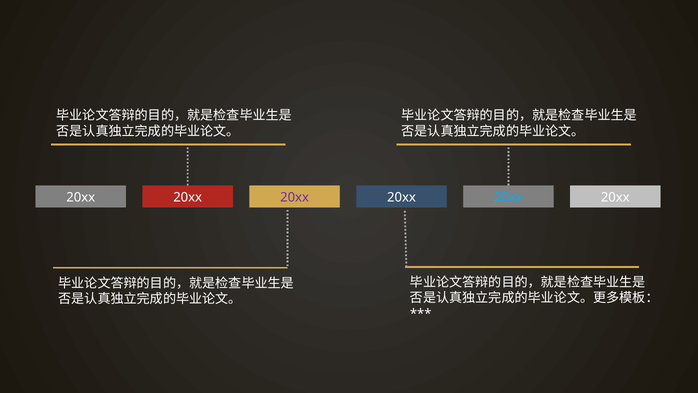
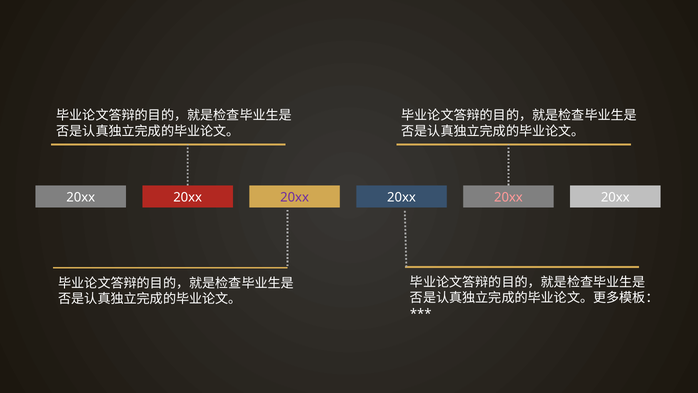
20xx colour: light blue -> pink (508, 197)
